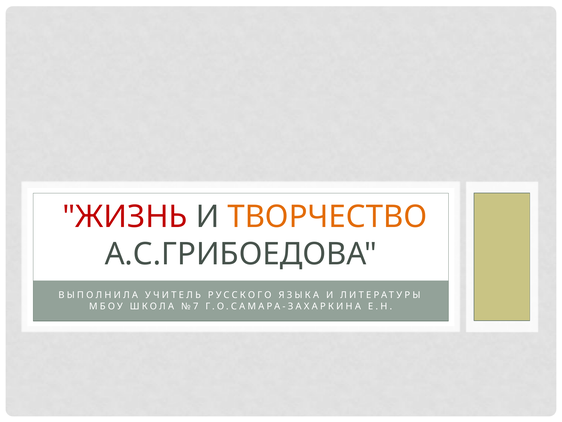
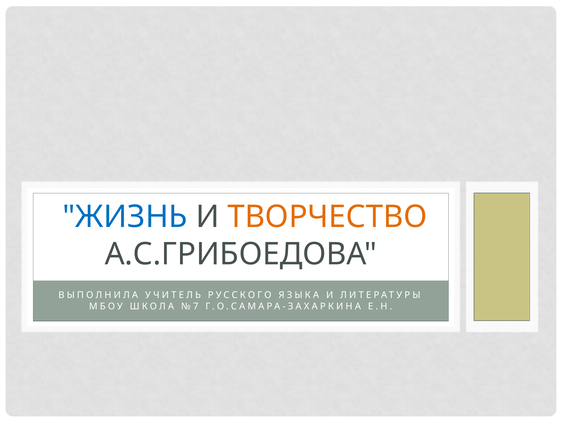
ЖИЗНЬ colour: red -> blue (125, 216)
